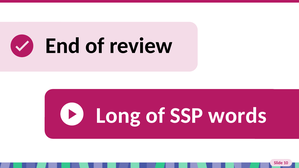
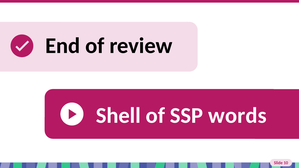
Long: Long -> Shell (118, 116)
